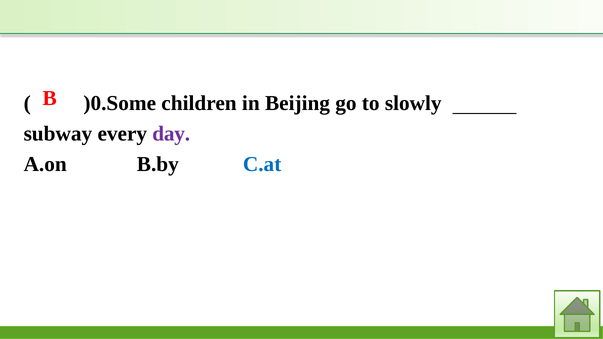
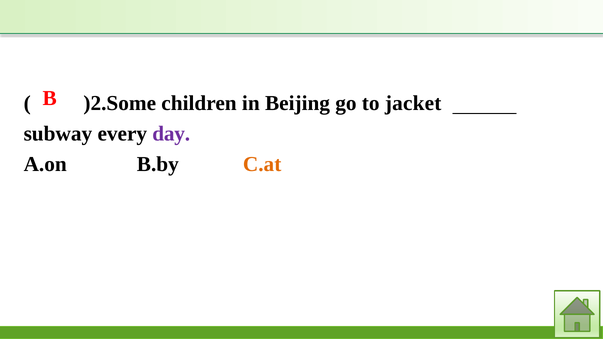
)0.Some: )0.Some -> )2.Some (120, 103)
slowly: slowly -> jacket (413, 103)
C.at colour: blue -> orange (262, 164)
